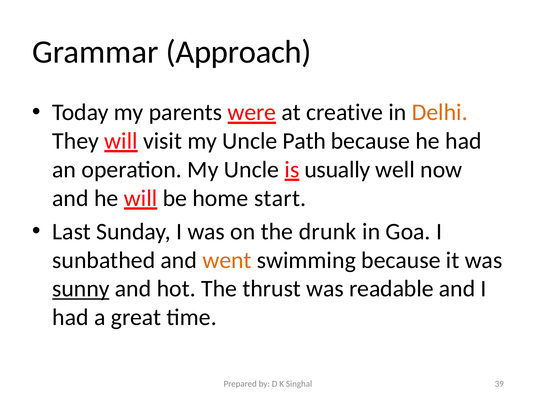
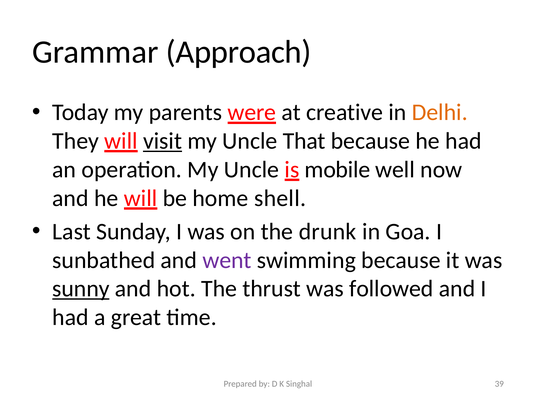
visit underline: none -> present (163, 141)
Path: Path -> That (304, 141)
usually: usually -> mobile (337, 170)
start: start -> shell (280, 198)
went colour: orange -> purple (227, 260)
readable: readable -> followed (391, 289)
